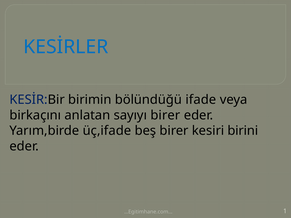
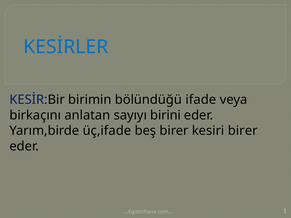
sayıyı birer: birer -> birini (166, 115)
kesiri birini: birini -> birer (243, 131)
